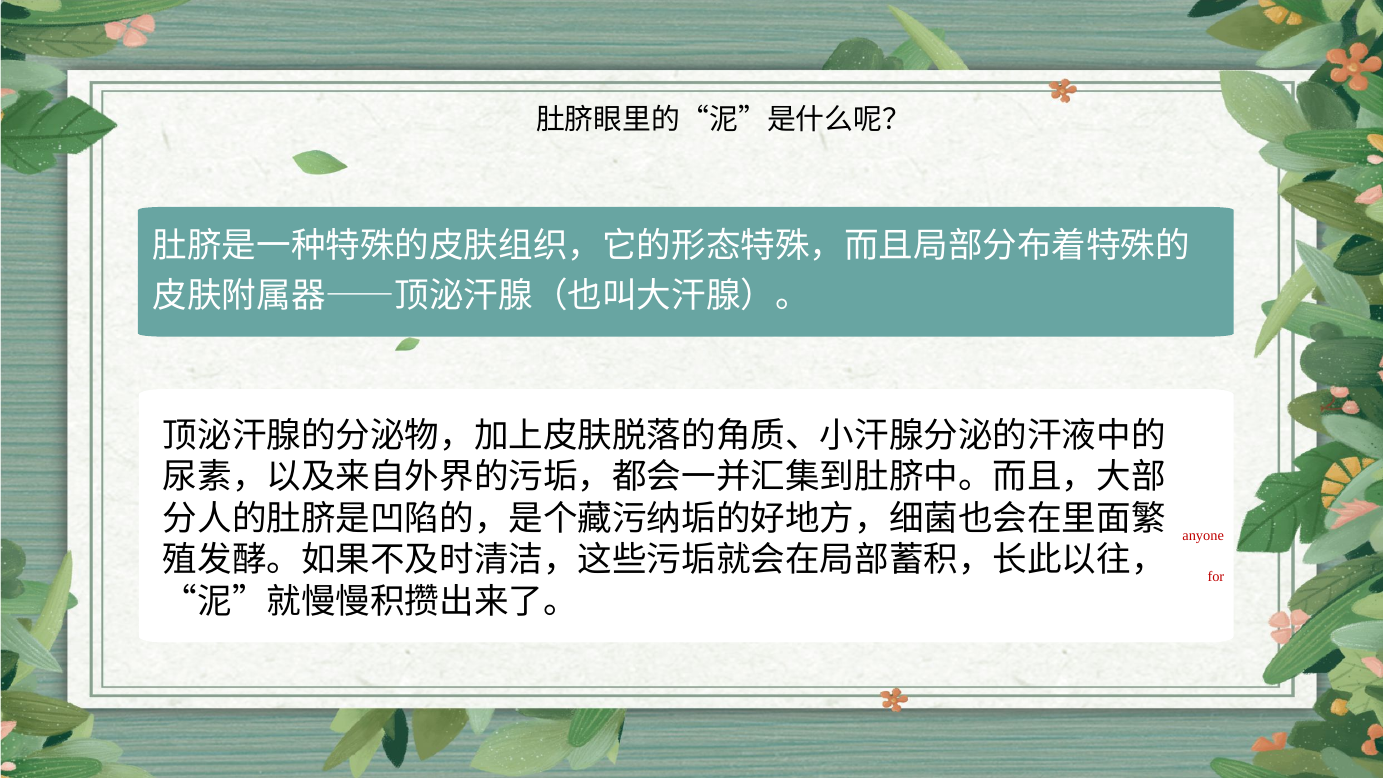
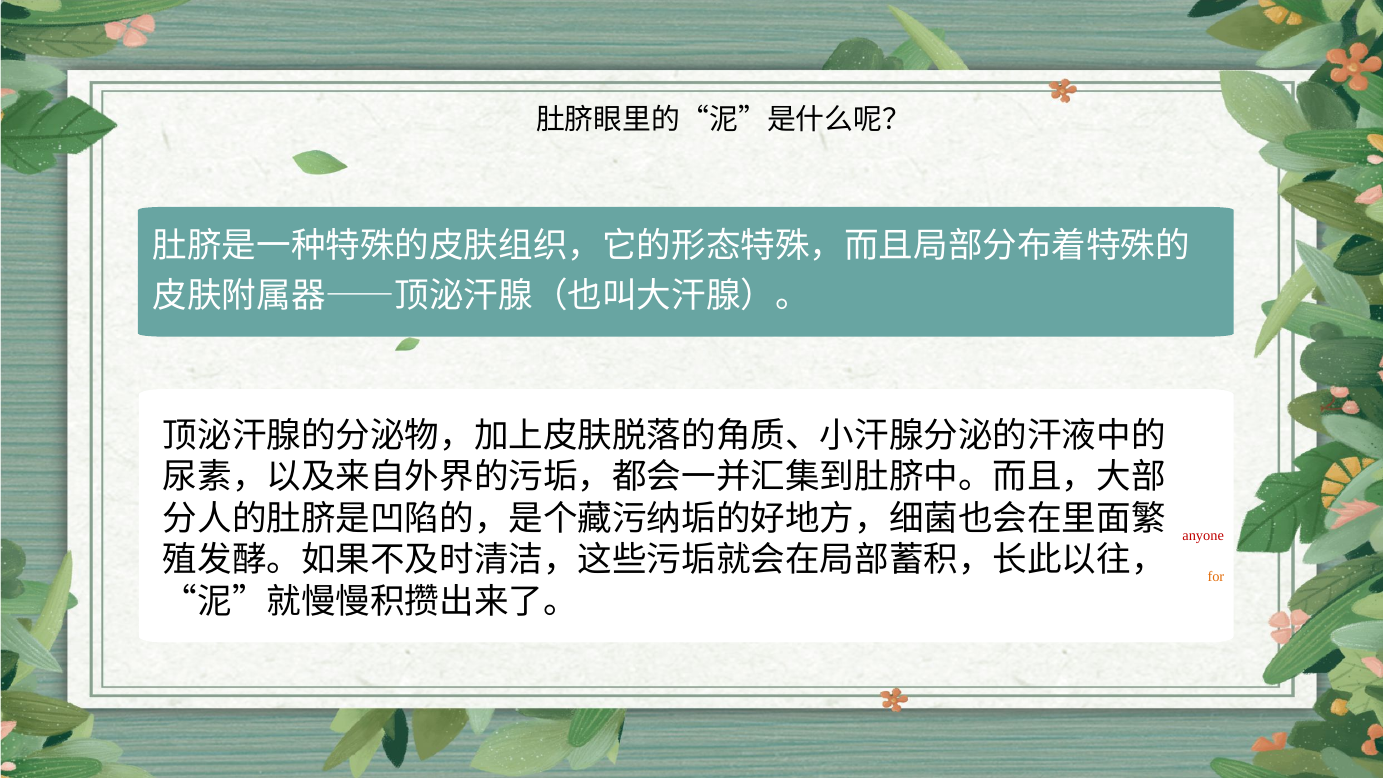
for colour: red -> orange (1216, 577)
